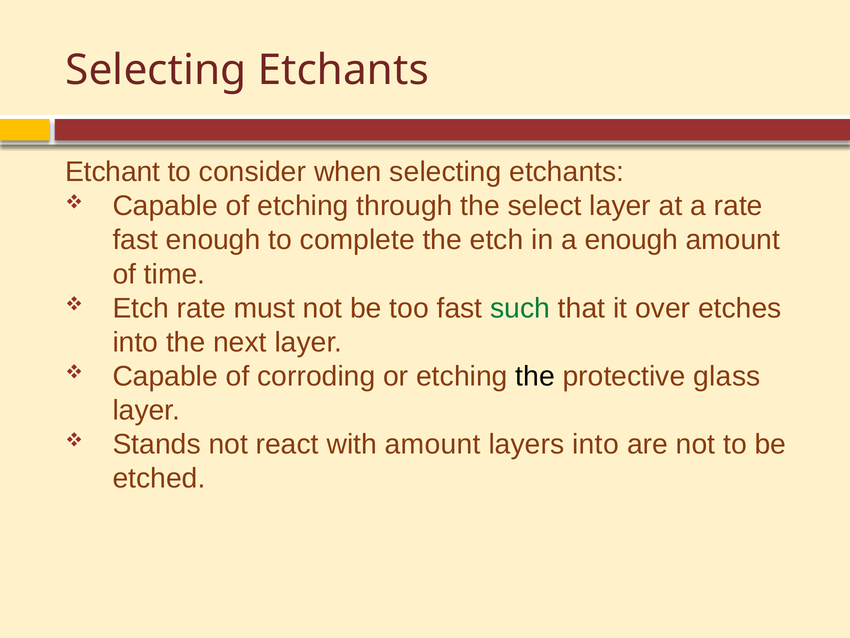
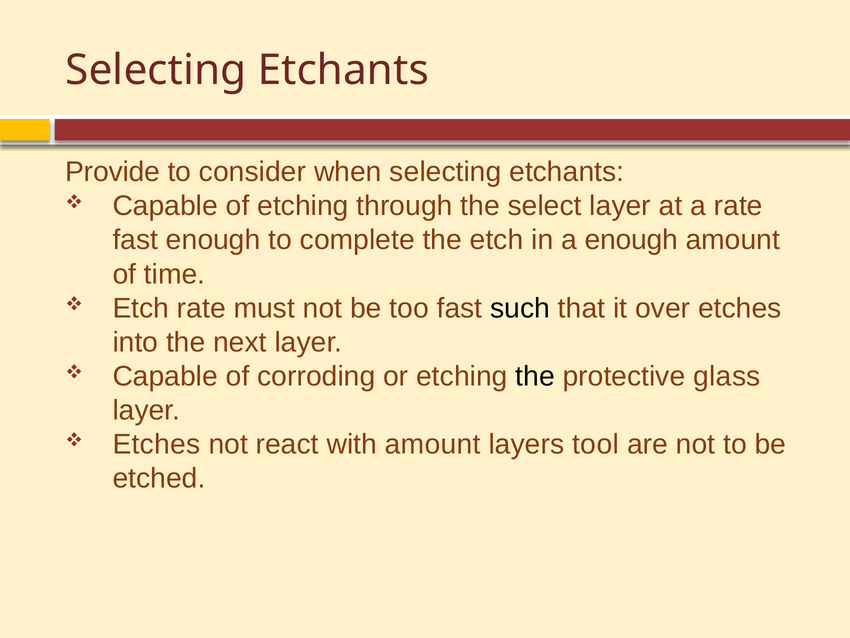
Etchant: Etchant -> Provide (113, 172)
such colour: green -> black (520, 308)
Stands: Stands -> Etches (156, 444)
layers into: into -> tool (596, 444)
